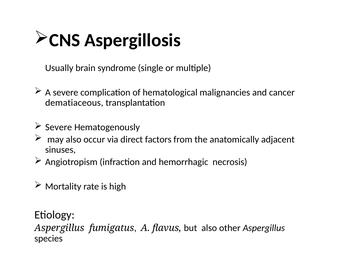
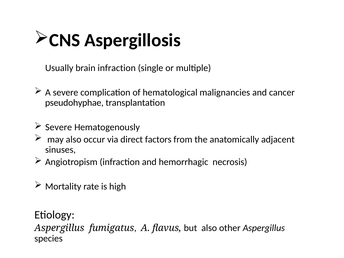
brain syndrome: syndrome -> infraction (117, 68)
dematiaceous: dematiaceous -> pseudohyphae (74, 103)
